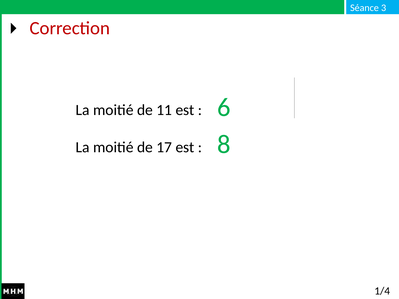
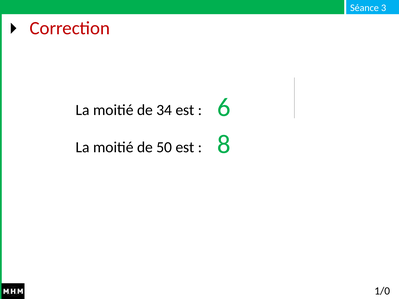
11: 11 -> 34 (164, 110)
17: 17 -> 50 (164, 147)
1/4: 1/4 -> 1/0 (382, 291)
